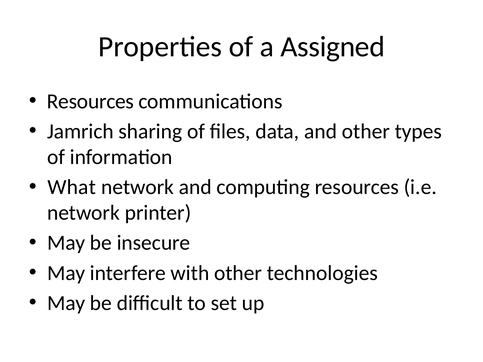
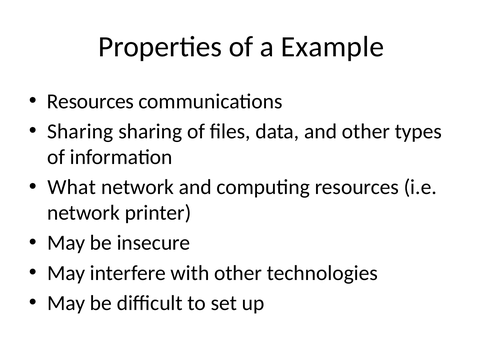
Assigned: Assigned -> Example (332, 47)
Jamrich: Jamrich -> Sharing (80, 131)
